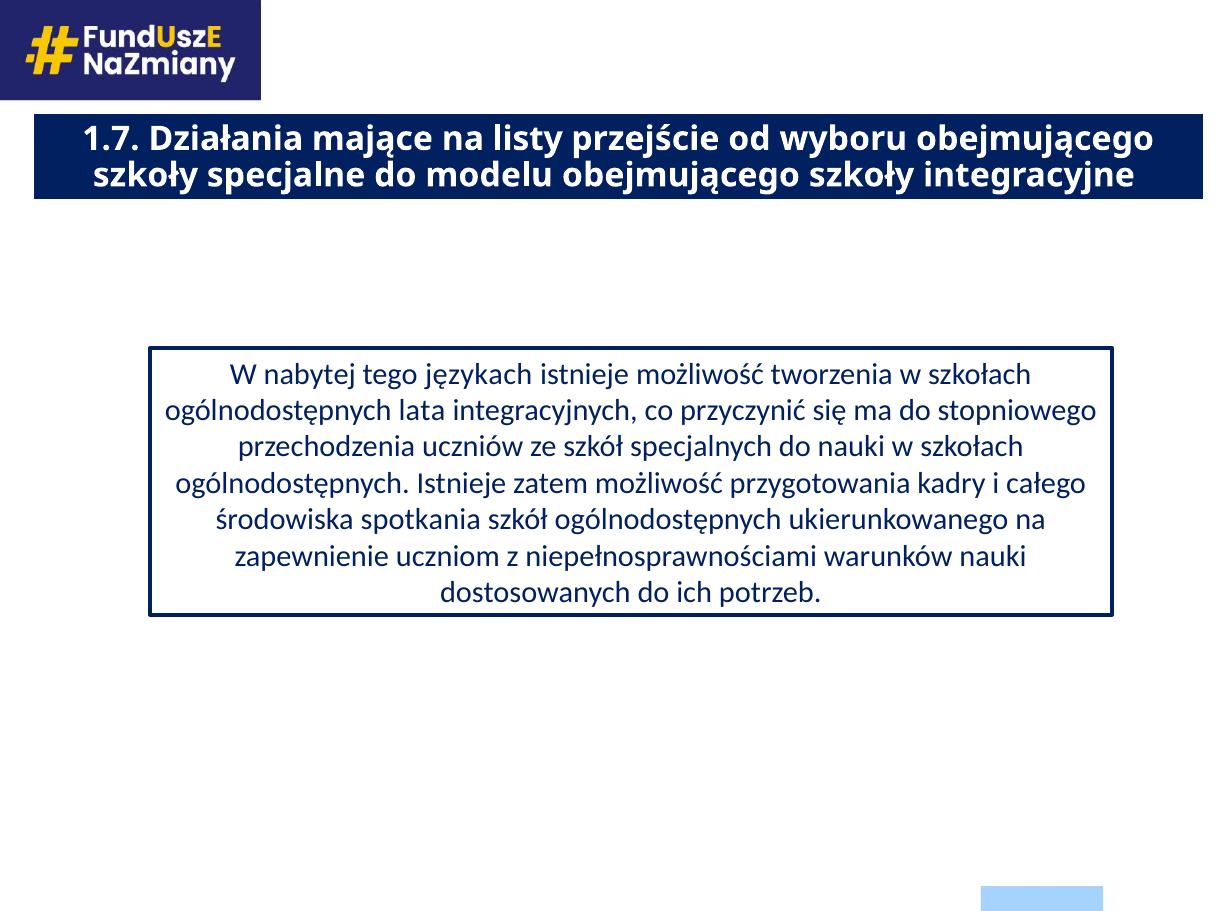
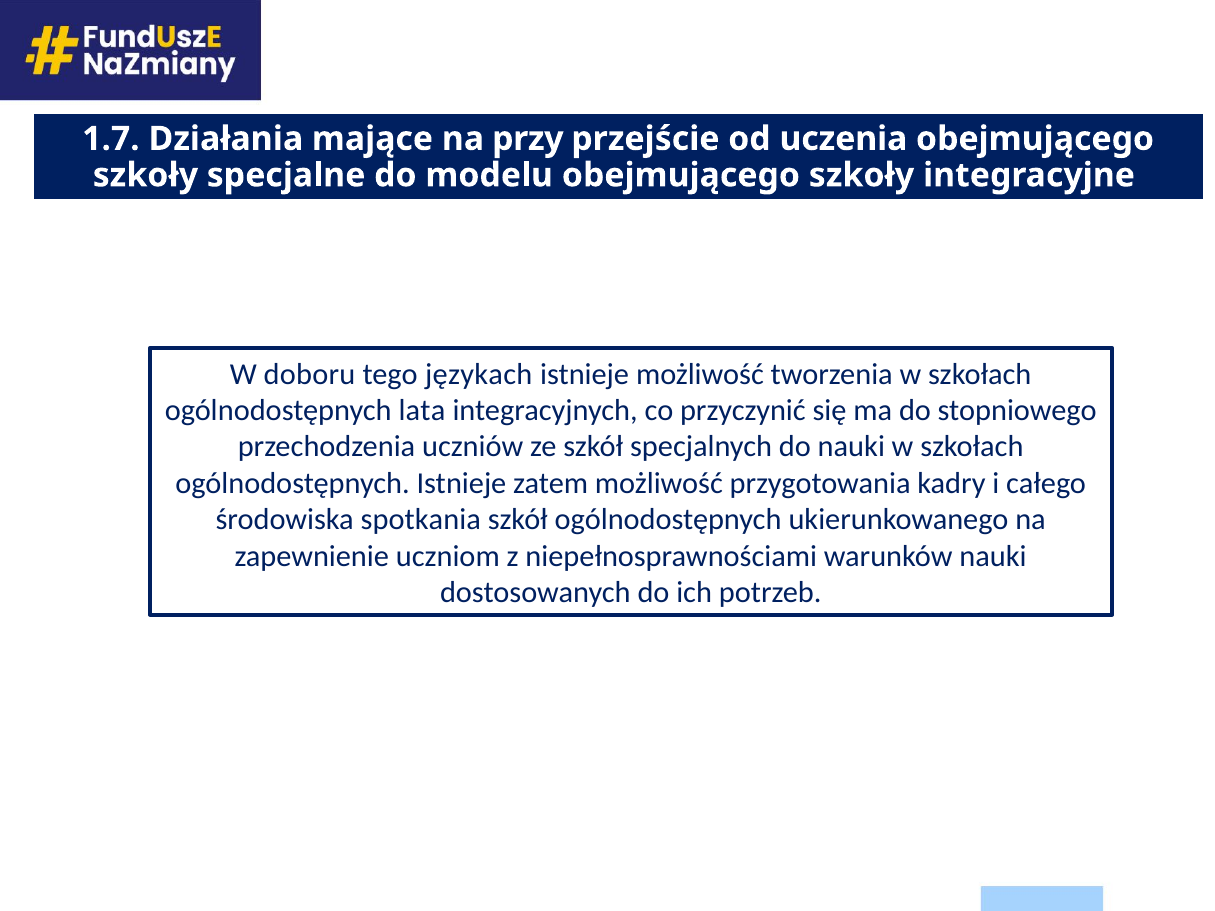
listy: listy -> przy (528, 139)
wyboru: wyboru -> uczenia (843, 139)
nabytej: nabytej -> doboru (310, 374)
